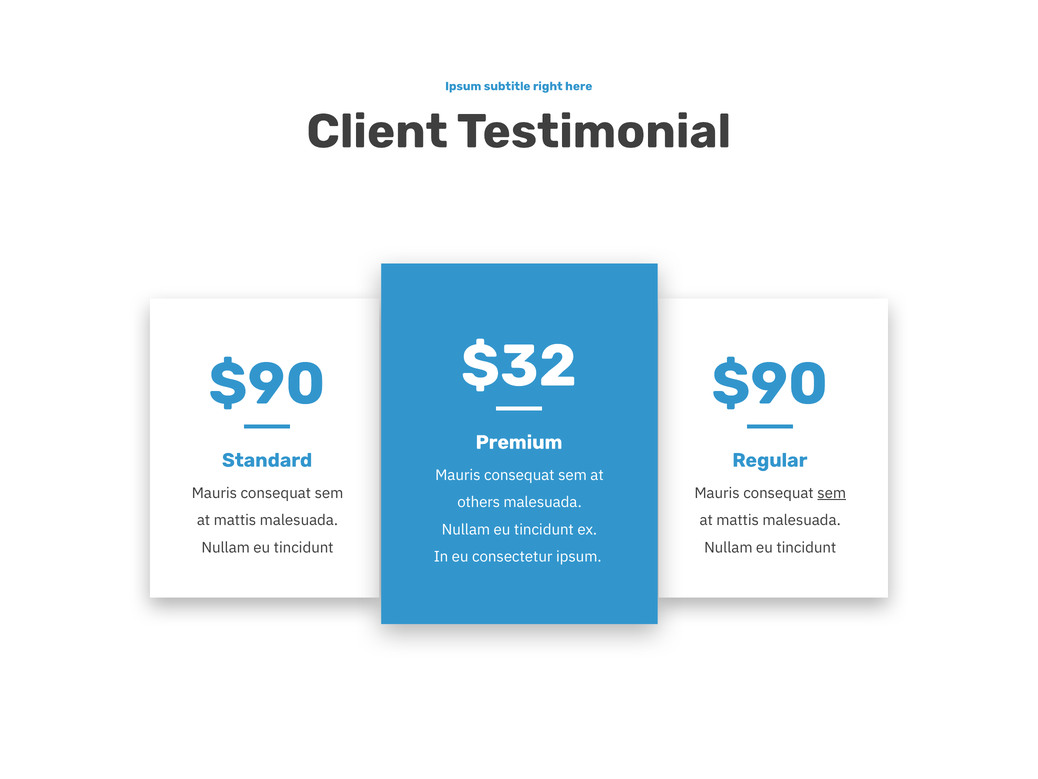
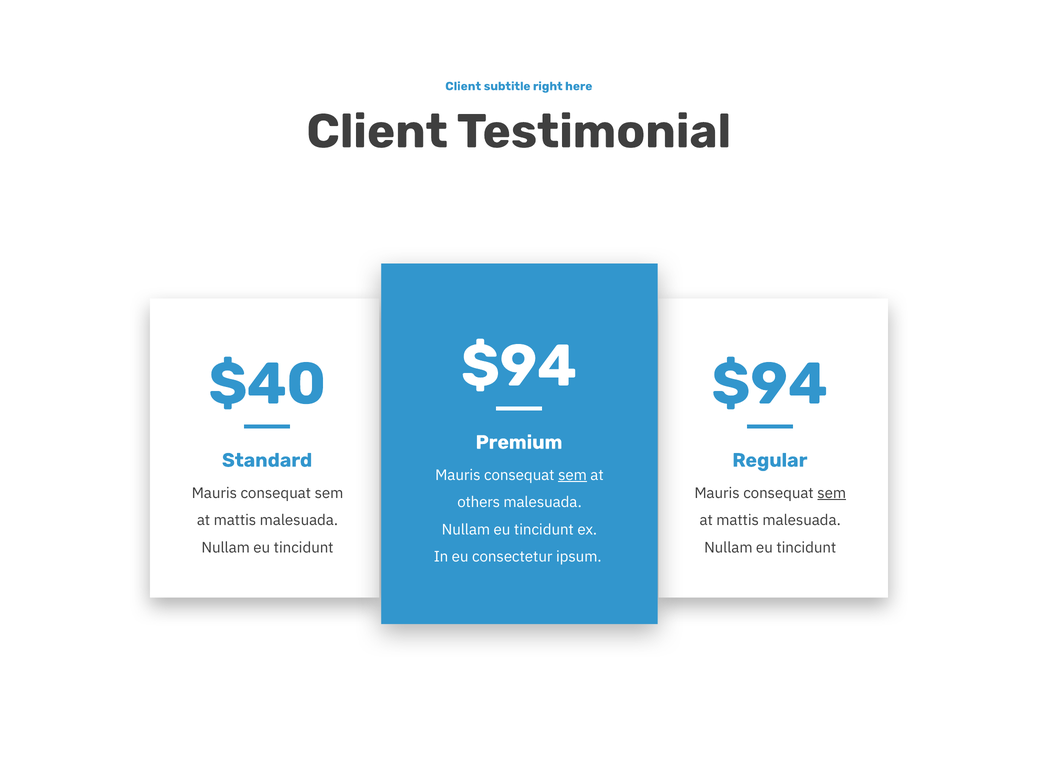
Ipsum: Ipsum -> Client (463, 86)
$32: $32 -> $94 (519, 366)
$90: $90 -> $40 (267, 384)
$90: $90 -> $94 (770, 384)
sem underline: none -> present (573, 475)
